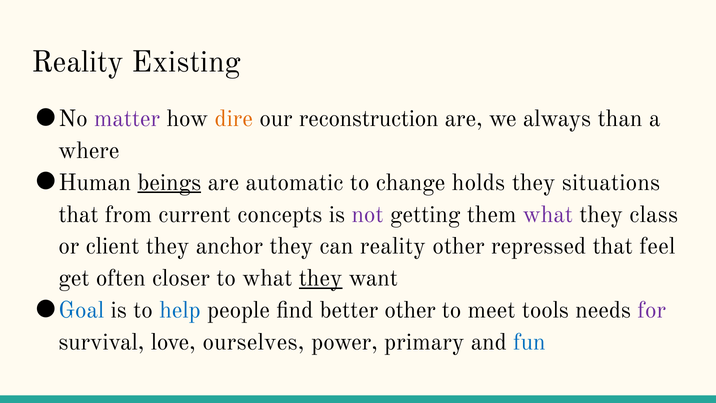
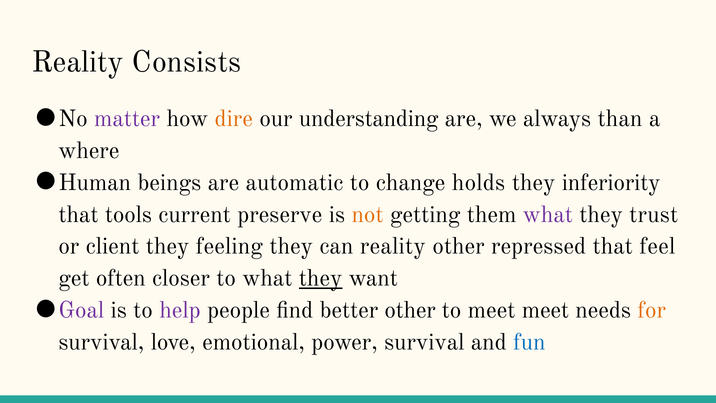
Existing: Existing -> Consists (186, 62)
reconstruction: reconstruction -> understanding (369, 119)
beings underline: present -> none (169, 182)
situations: situations -> inferiority (611, 182)
from: from -> tools (128, 214)
concepts: concepts -> preserve (280, 214)
not colour: purple -> orange (368, 214)
class: class -> trust (654, 214)
anchor: anchor -> feeling (229, 246)
Goal colour: blue -> purple (81, 310)
help colour: blue -> purple (180, 310)
meet tools: tools -> meet (545, 310)
for colour: purple -> orange (652, 310)
ourselves: ourselves -> emotional (254, 342)
power primary: primary -> survival (424, 342)
